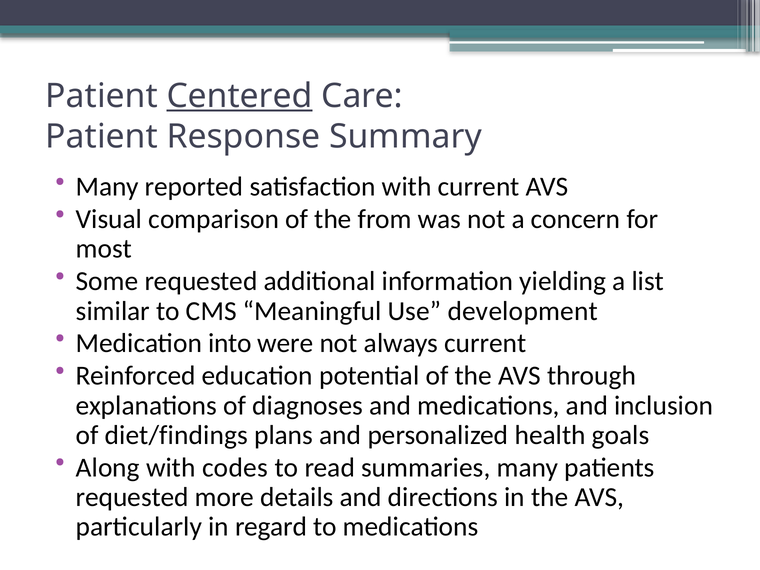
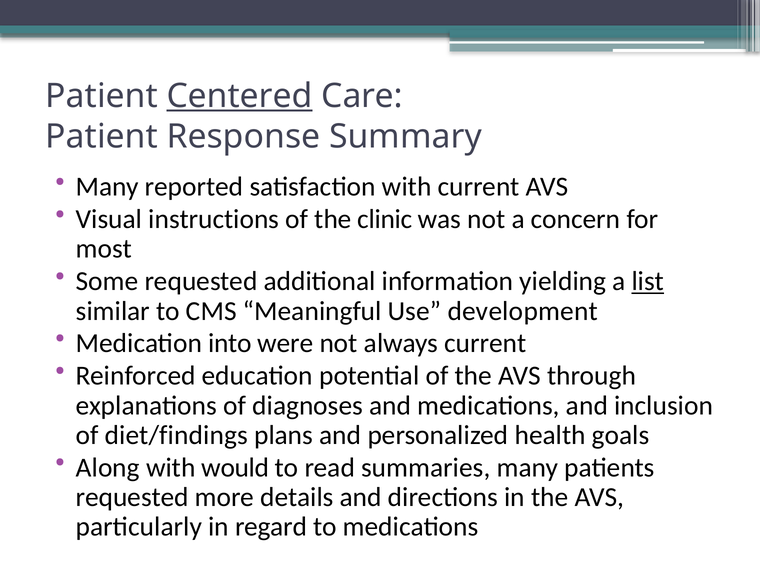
comparison: comparison -> instructions (214, 219)
from: from -> clinic (385, 219)
list underline: none -> present (648, 281)
codes: codes -> would (235, 468)
